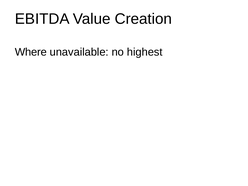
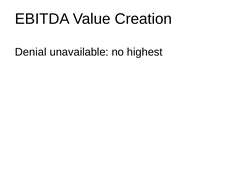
Where: Where -> Denial (31, 52)
